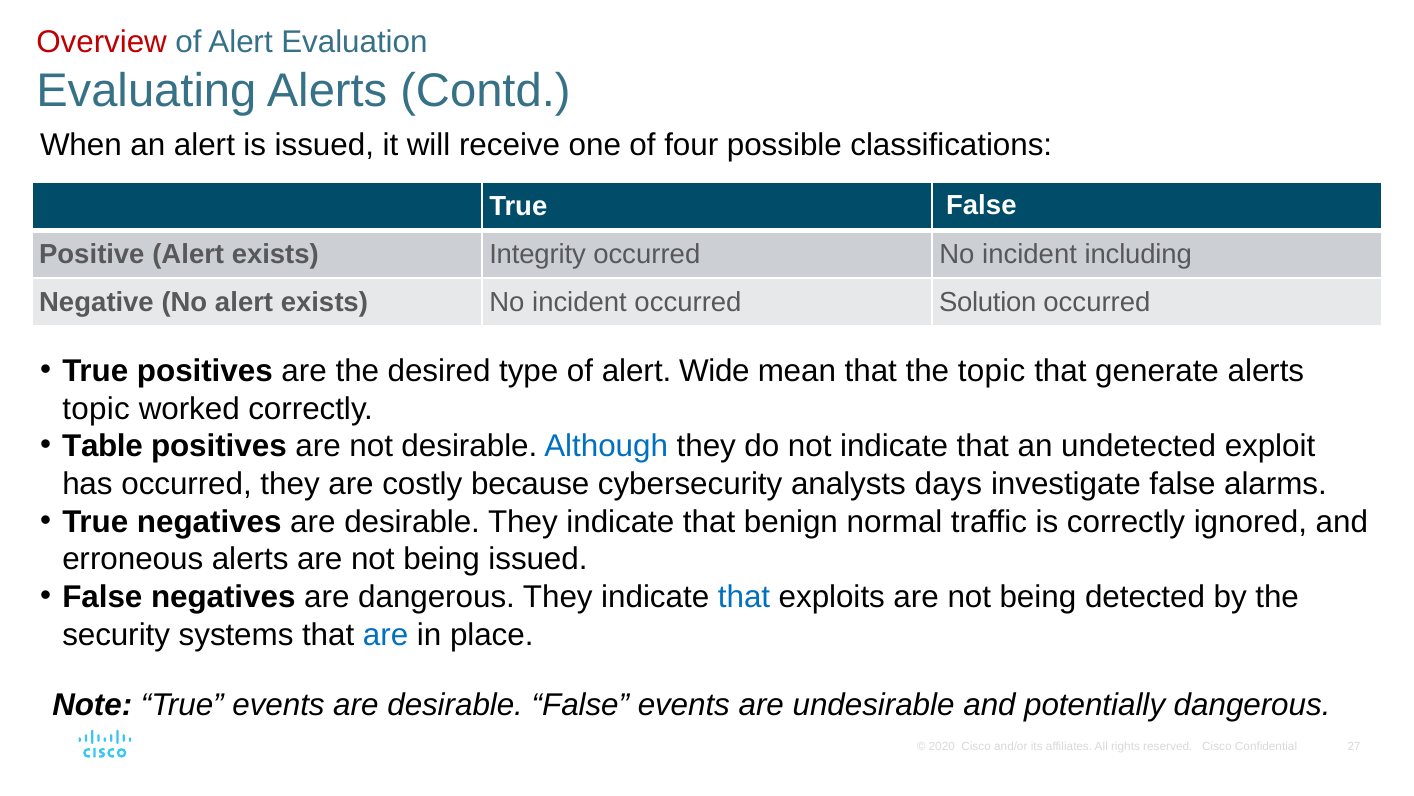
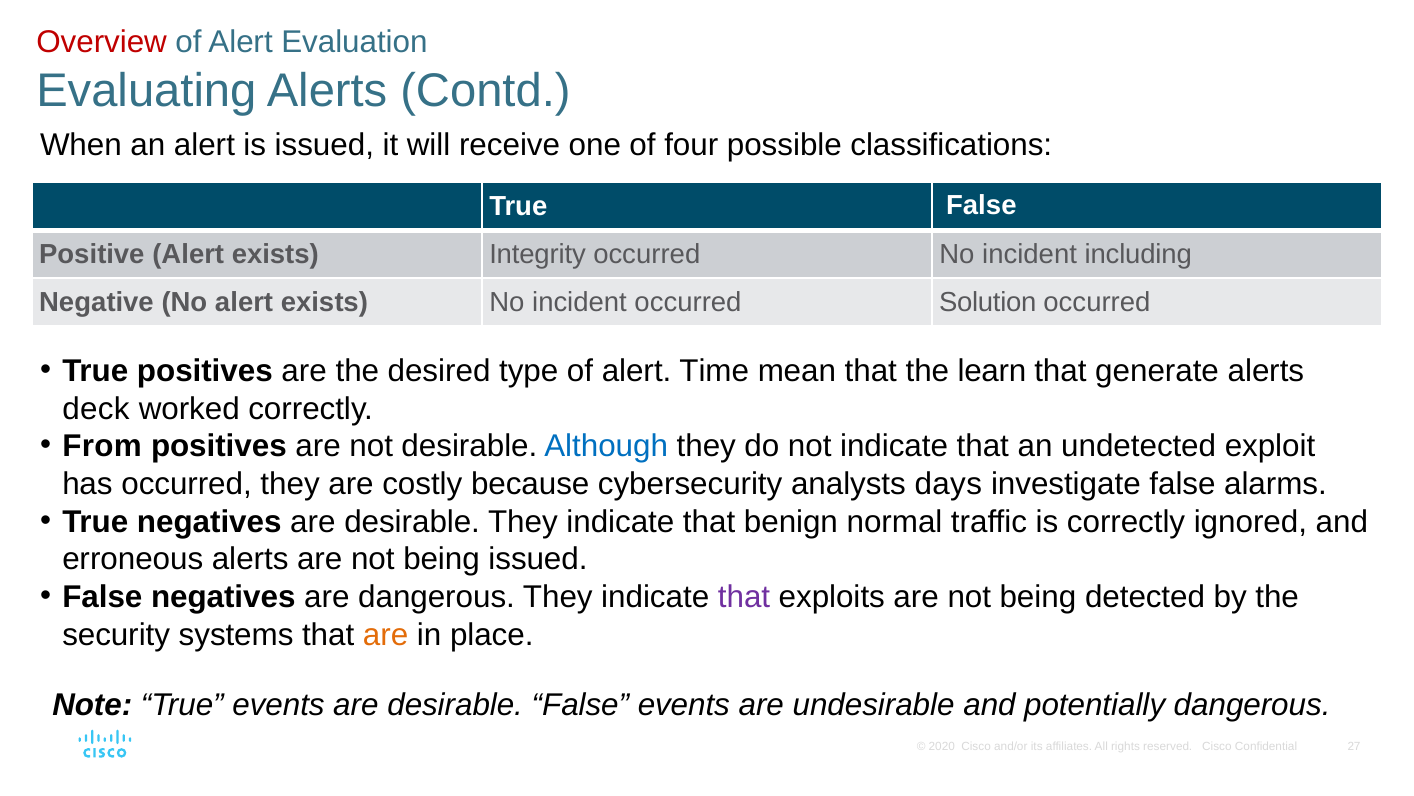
Wide: Wide -> Time (714, 371)
the topic: topic -> learn (992, 371)
topic: topic -> deck (96, 408)
Table: Table -> From (102, 446)
that colour: blue -> purple (744, 597)
are colour: blue -> orange (386, 635)
